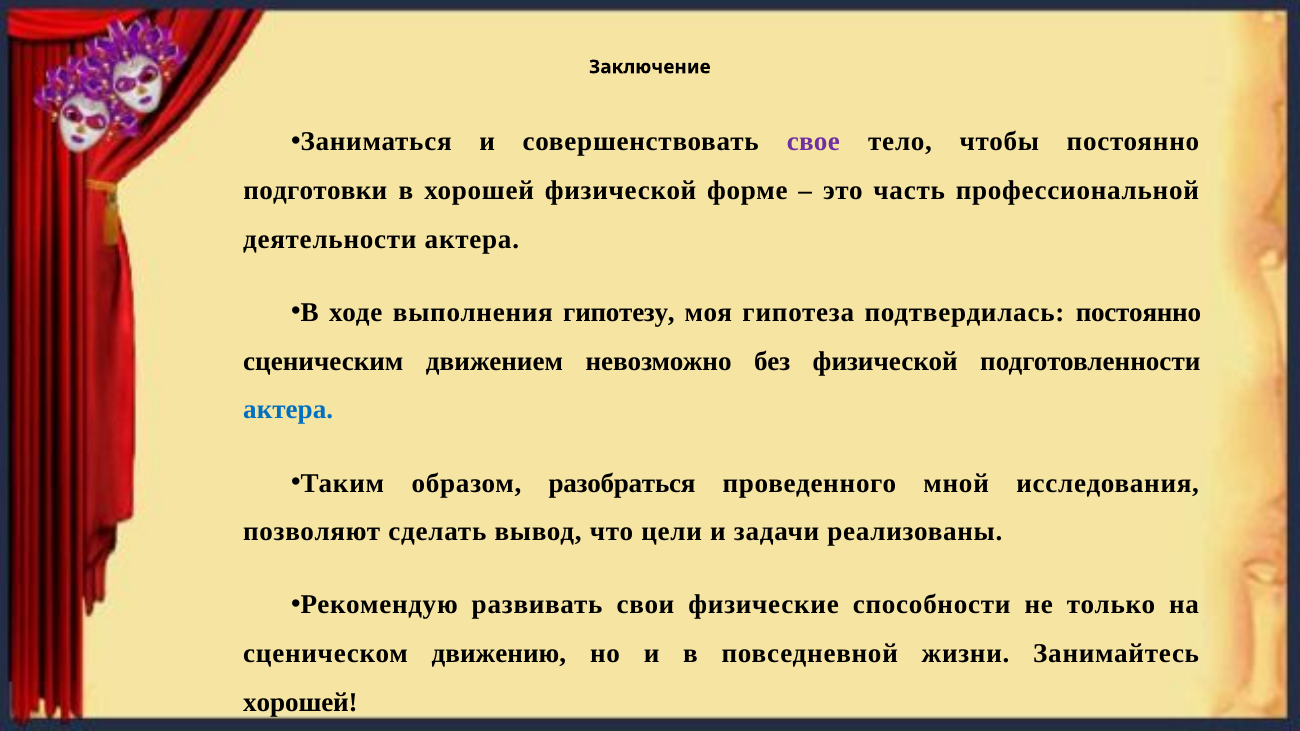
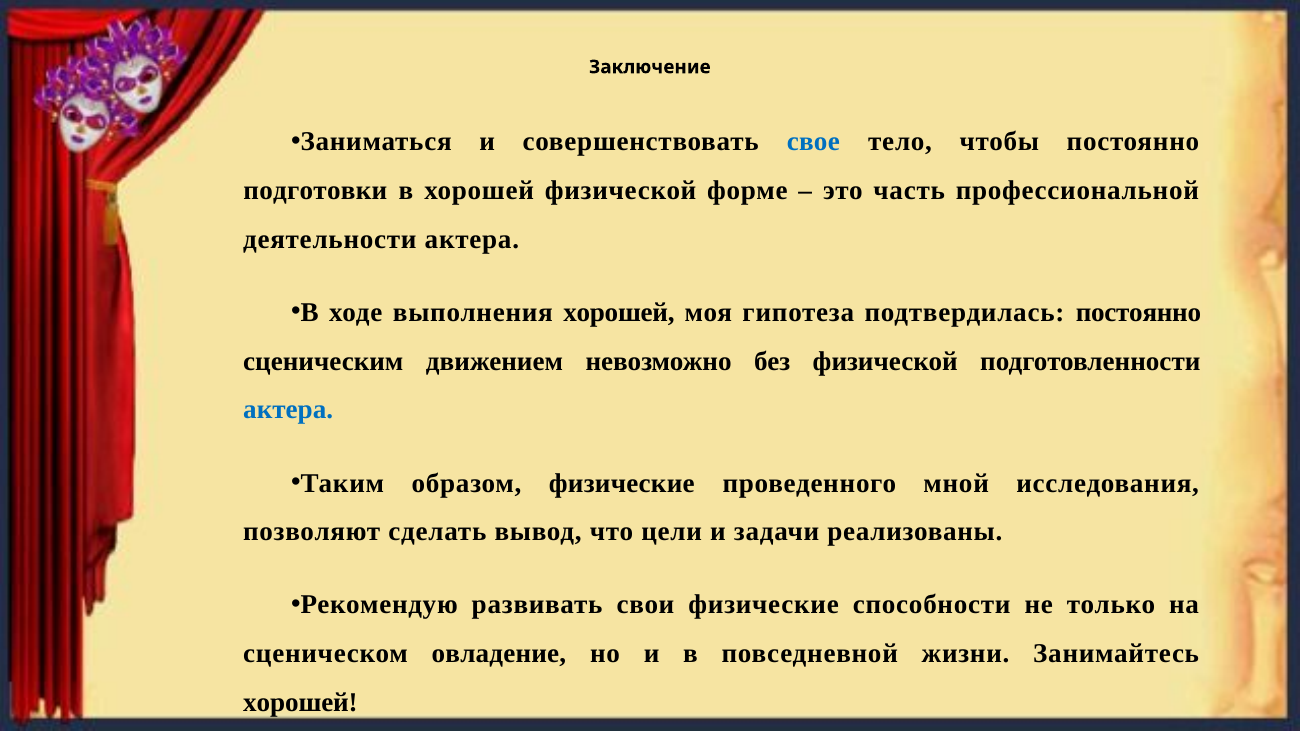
свое colour: purple -> blue (813, 142)
выполнения гипотезу: гипотезу -> хорошей (619, 313)
образом разобраться: разобраться -> физические (622, 483)
движению: движению -> овладение (499, 654)
